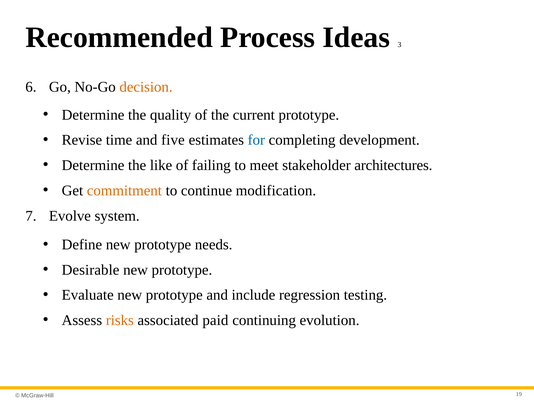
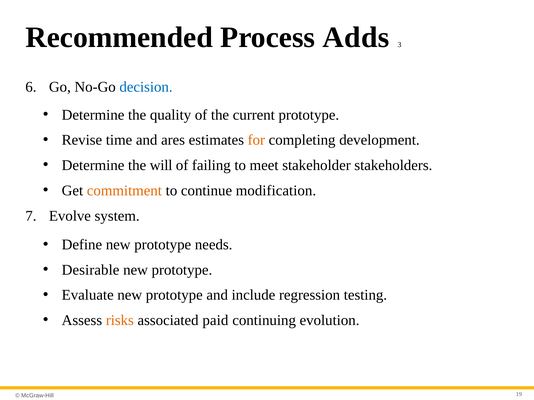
Ideas: Ideas -> Adds (356, 37)
decision colour: orange -> blue (146, 87)
five: five -> ares (173, 140)
for colour: blue -> orange (256, 140)
like: like -> will (161, 165)
architectures: architectures -> stakeholders (393, 165)
